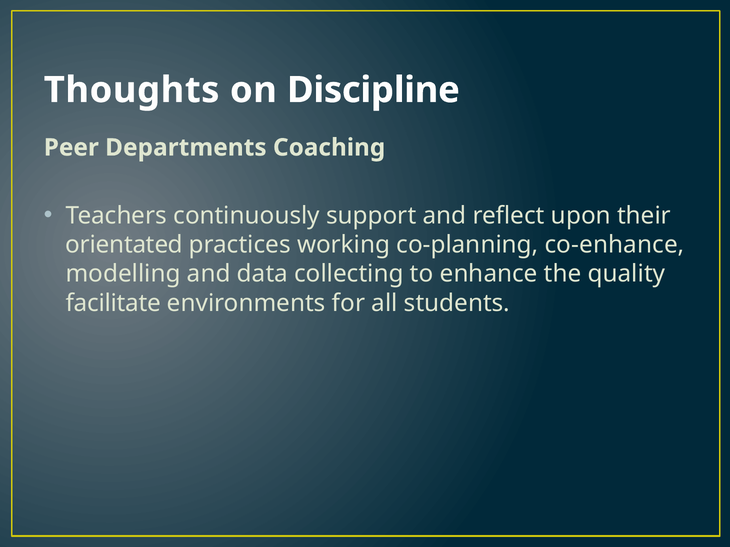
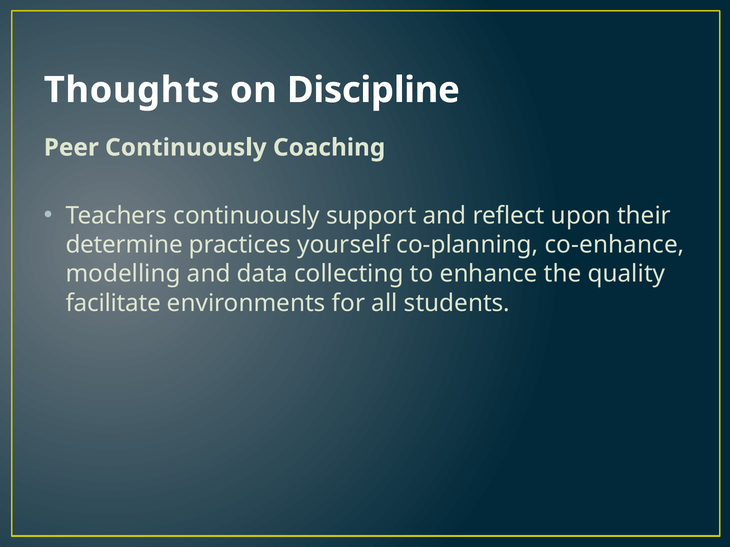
Peer Departments: Departments -> Continuously (186, 148)
orientated: orientated -> determine (124, 245)
working: working -> yourself (344, 245)
